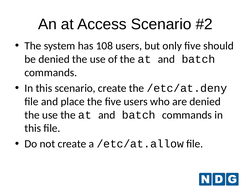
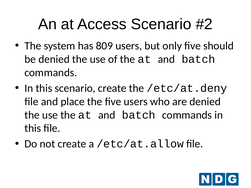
108: 108 -> 809 (104, 46)
